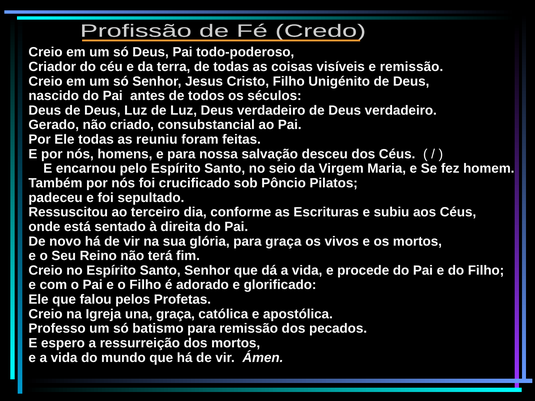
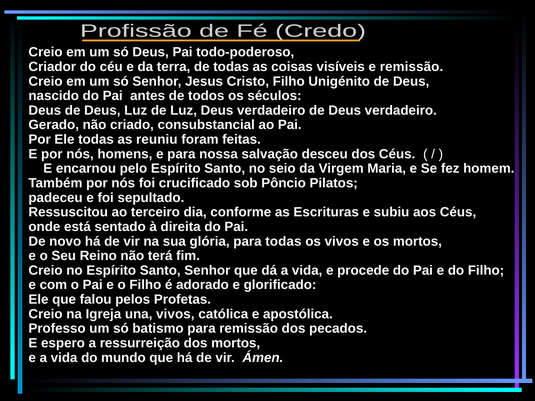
para graça: graça -> todas (283, 241)
una graça: graça -> vivos (175, 314)
